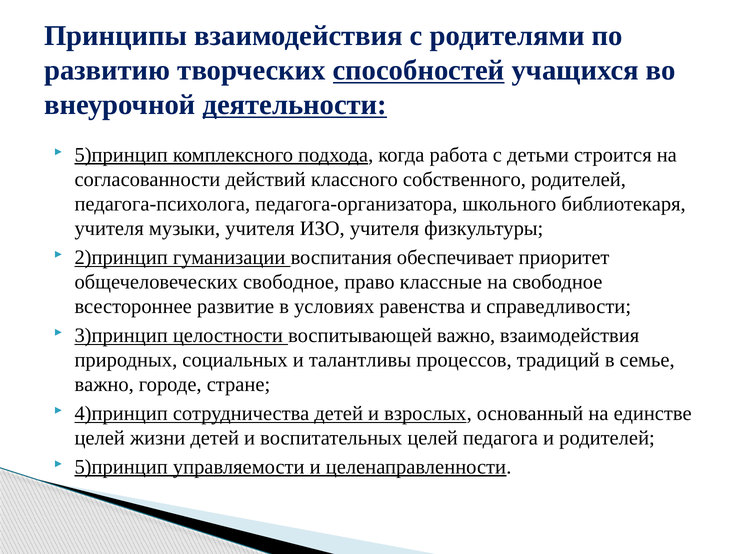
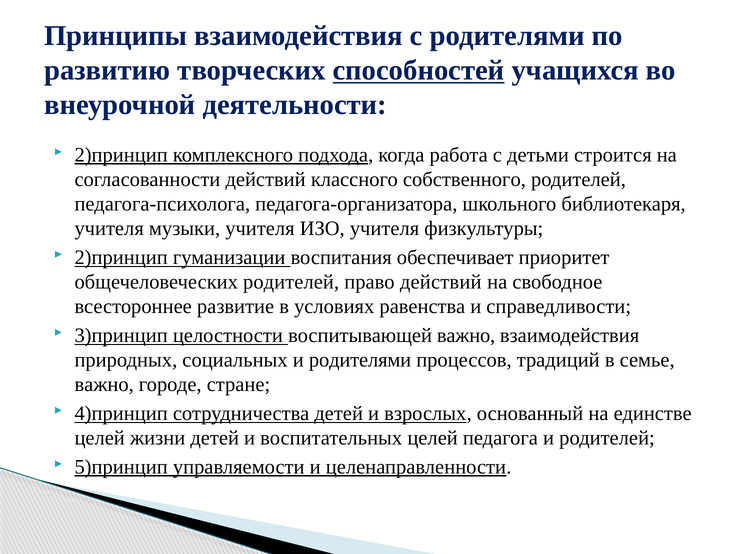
деятельности underline: present -> none (295, 105)
5)принцип: 5)принцип -> 2)принцип (121, 155)
общечеловеческих свободное: свободное -> родителей (291, 282)
право классные: классные -> действий (441, 282)
и талантливы: талантливы -> родителями (360, 360)
